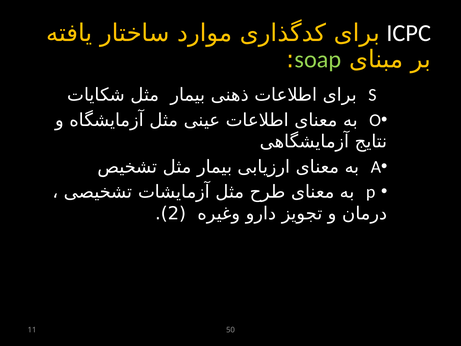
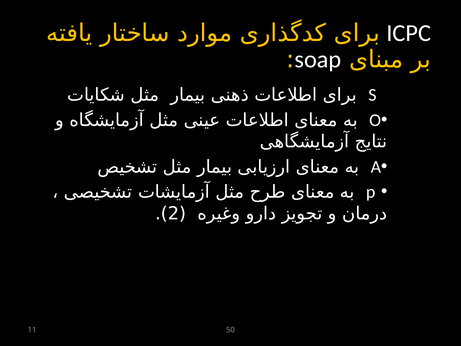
soap colour: light green -> white (318, 59)
